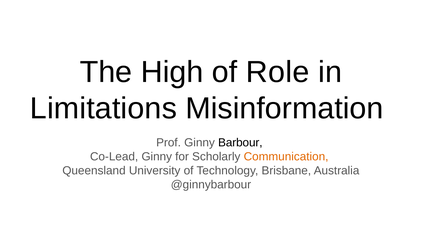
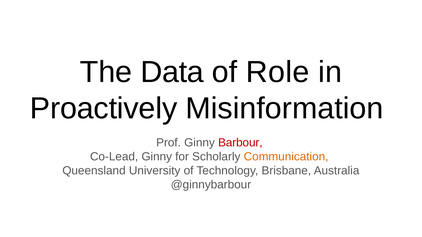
High: High -> Data (172, 72)
Limitations: Limitations -> Proactively (104, 109)
Barbour colour: black -> red (240, 143)
